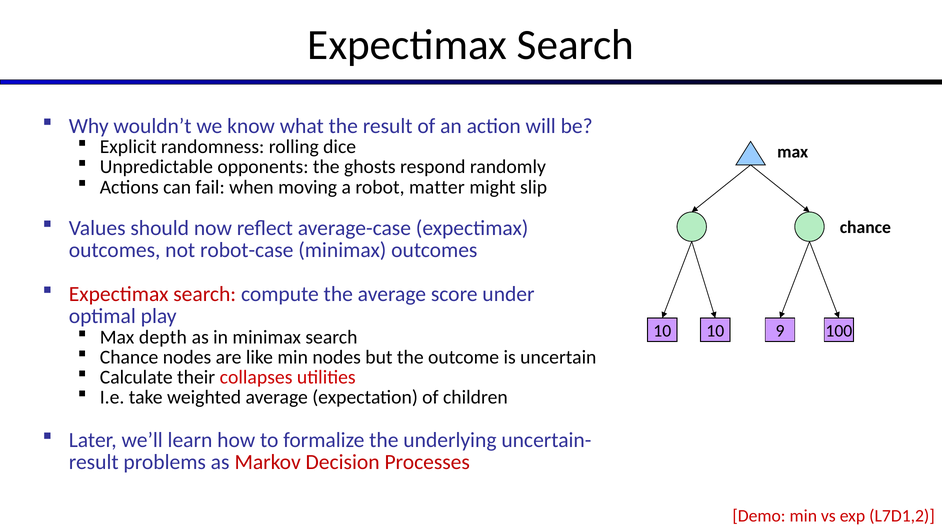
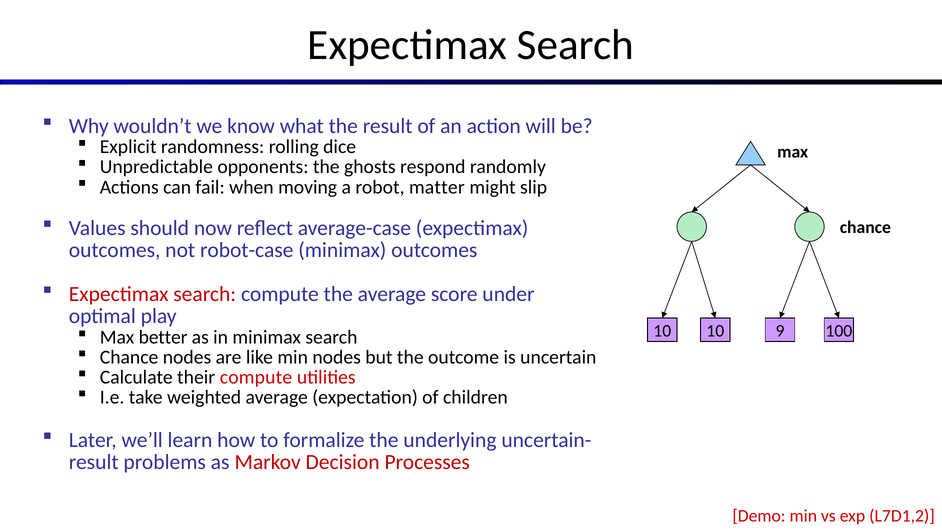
depth: depth -> better (163, 337)
their collapses: collapses -> compute (256, 377)
